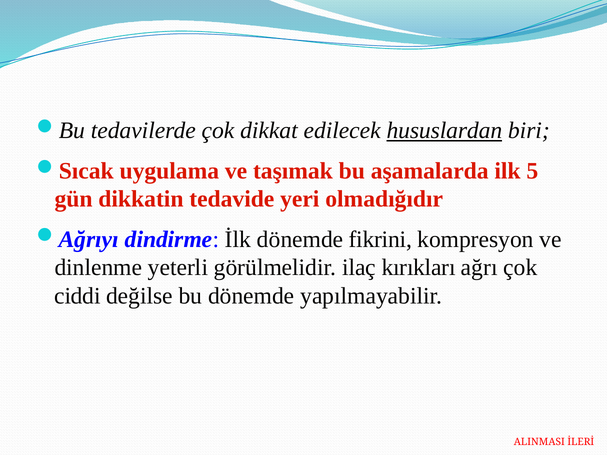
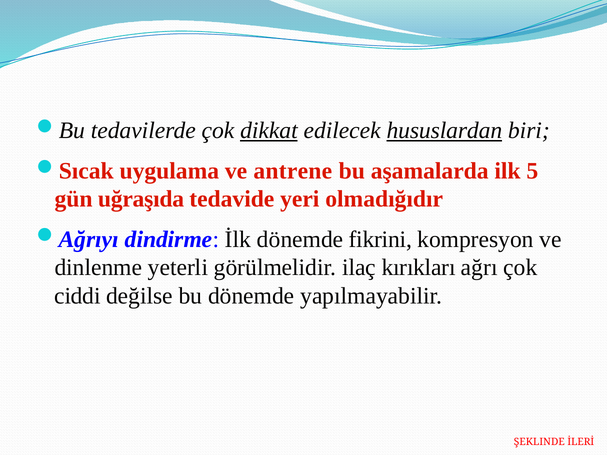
dikkat underline: none -> present (269, 131)
taşımak: taşımak -> antrene (293, 171)
dikkatin: dikkatin -> uğraşıda (141, 199)
ALINMASI: ALINMASI -> ŞEKLINDE (539, 442)
